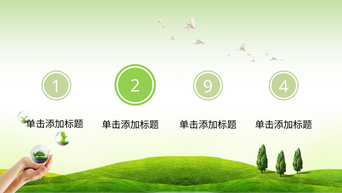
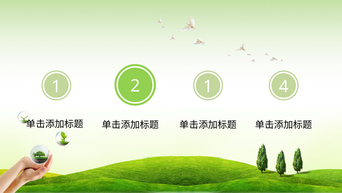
1 9: 9 -> 1 (208, 86)
